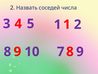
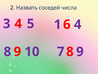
5 1: 1 -> 6 (67, 24)
1 2: 2 -> 4 (78, 24)
